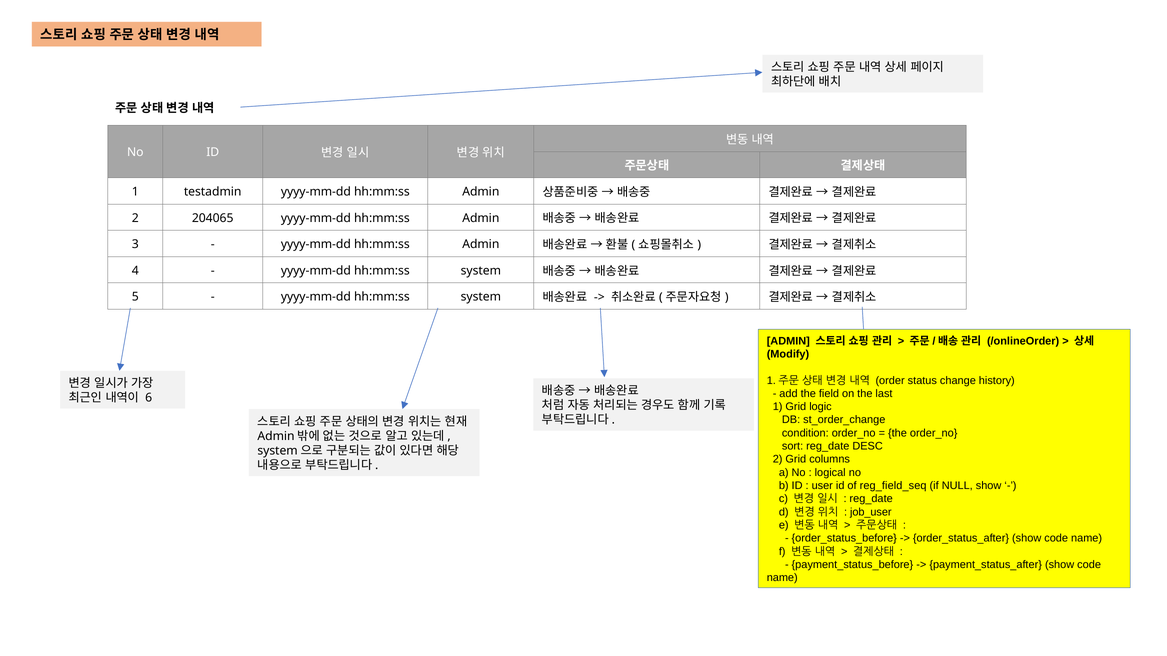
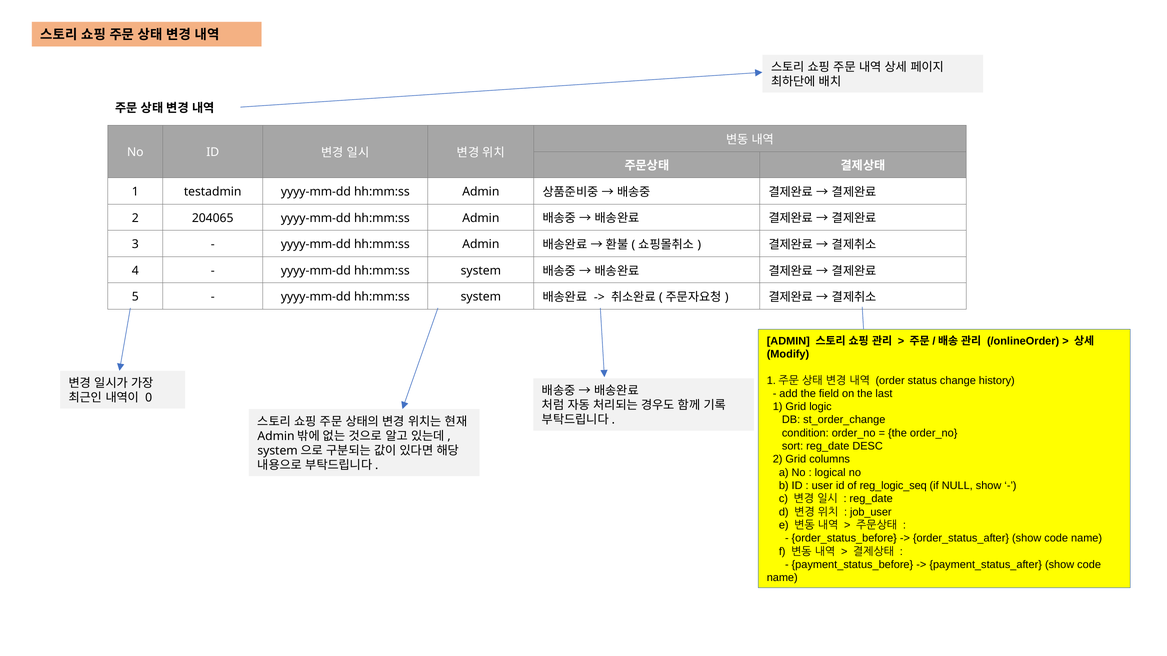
6: 6 -> 0 (149, 398)
reg_field_seq: reg_field_seq -> reg_logic_seq (893, 486)
